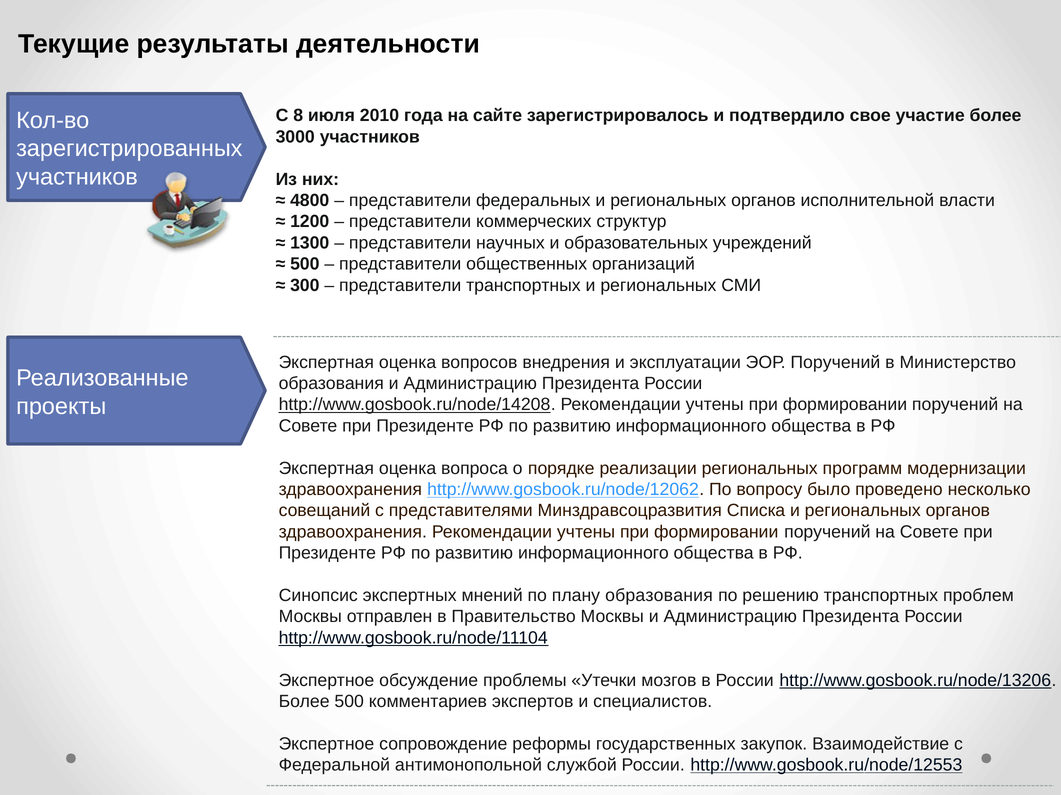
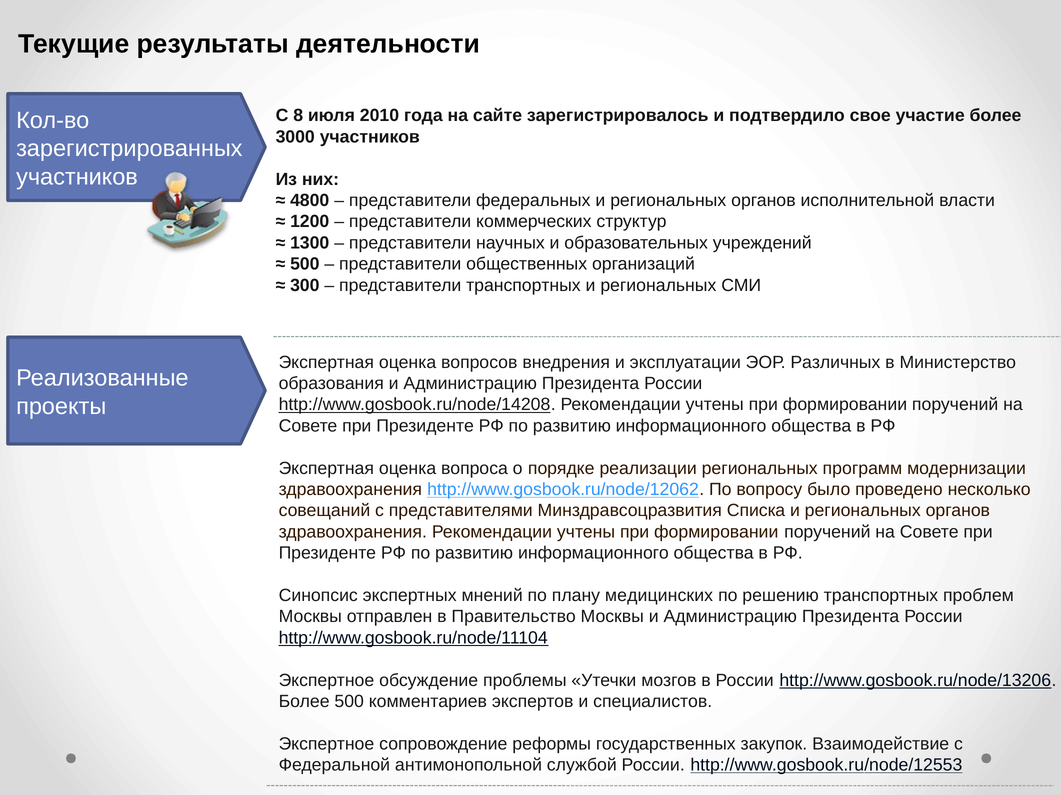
ЭОР Поручений: Поручений -> Различных (835, 363)
плану образования: образования -> медицинских (659, 596)
